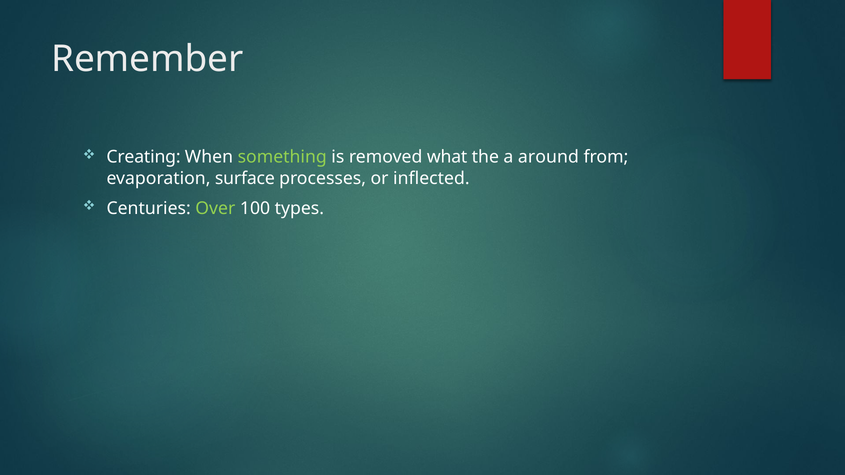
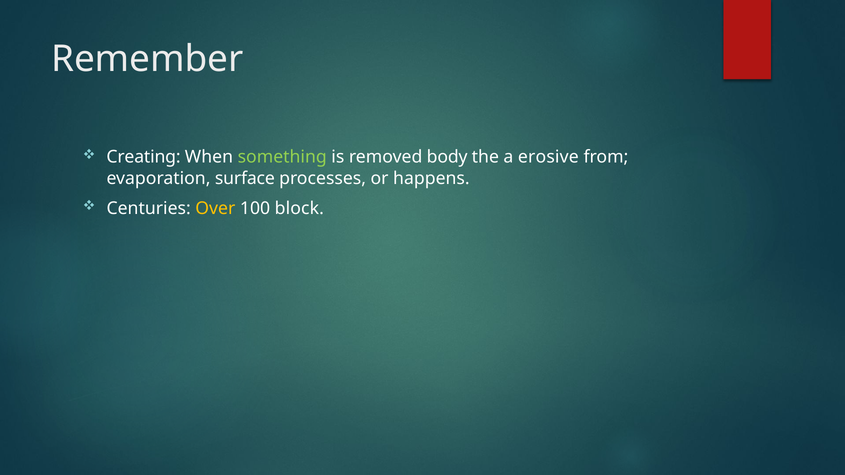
what: what -> body (447, 157)
around: around -> erosive (548, 157)
inflected: inflected -> happens (431, 178)
Over colour: light green -> yellow (215, 208)
types: types -> block (299, 208)
